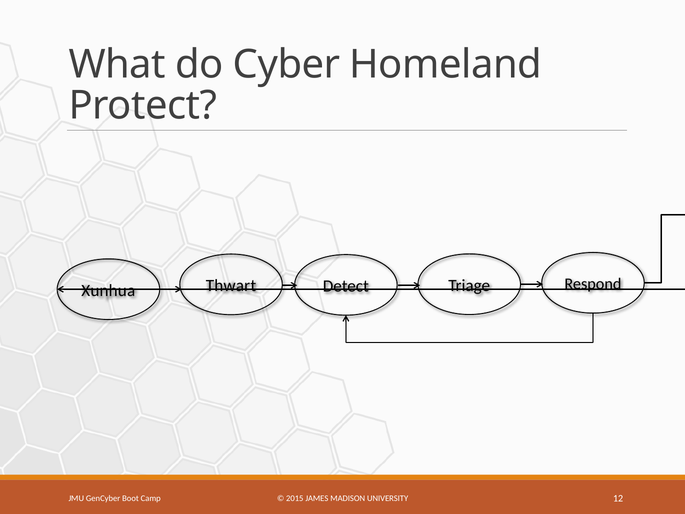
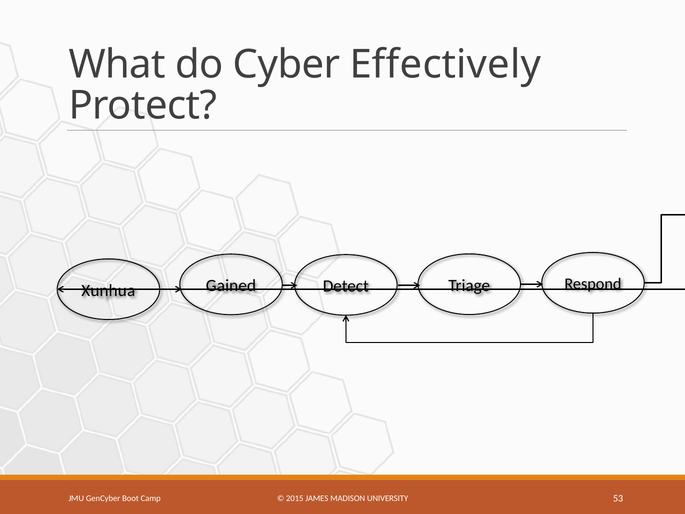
Homeland: Homeland -> Effectively (445, 65)
Thwart: Thwart -> Gained (231, 285)
12: 12 -> 53 (618, 498)
